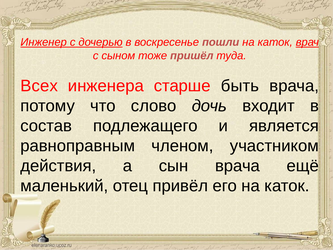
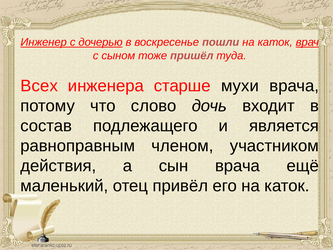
быть: быть -> мухи (240, 86)
